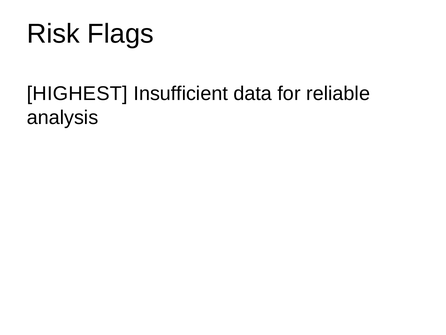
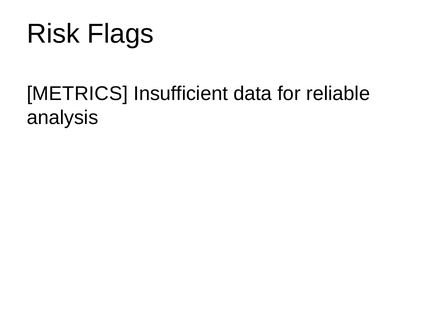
HIGHEST: HIGHEST -> METRICS (77, 94)
